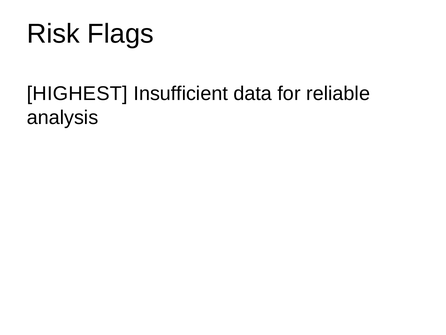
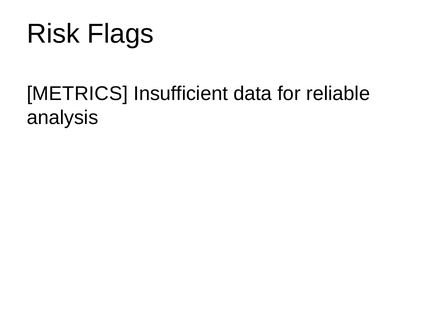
HIGHEST: HIGHEST -> METRICS (77, 94)
